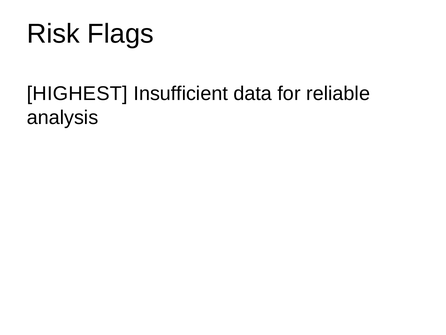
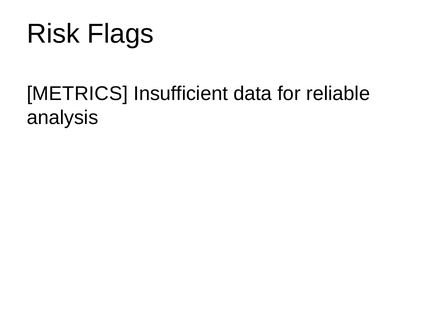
HIGHEST: HIGHEST -> METRICS (77, 94)
